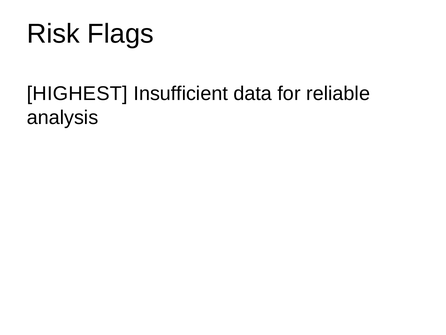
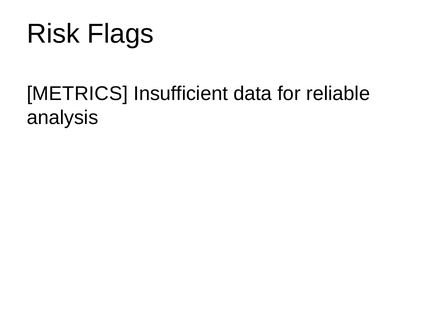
HIGHEST: HIGHEST -> METRICS (77, 94)
